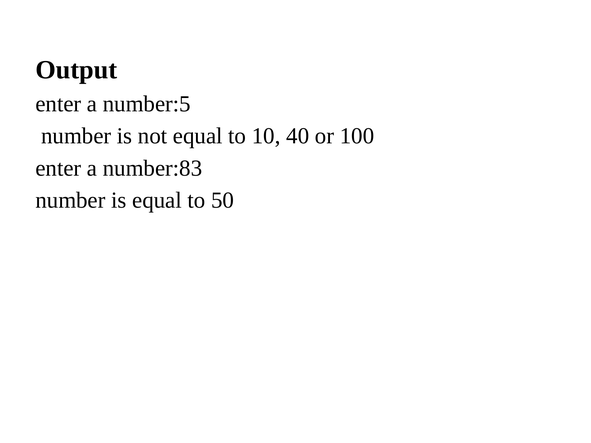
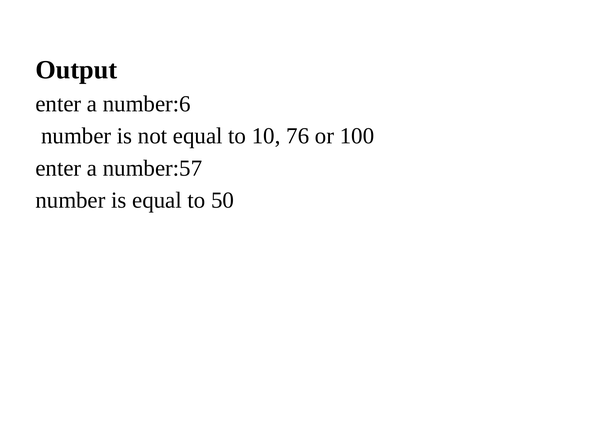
number:5: number:5 -> number:6 (147, 104)
40: 40 -> 76 (298, 136)
number:83: number:83 -> number:57 (153, 168)
